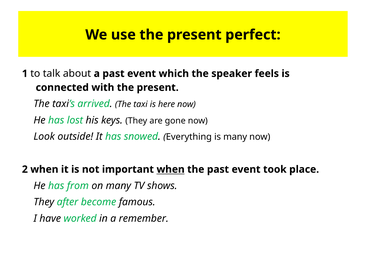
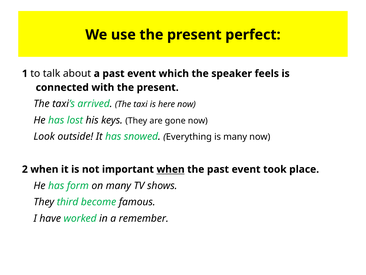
from: from -> form (78, 185)
after: after -> third (68, 202)
